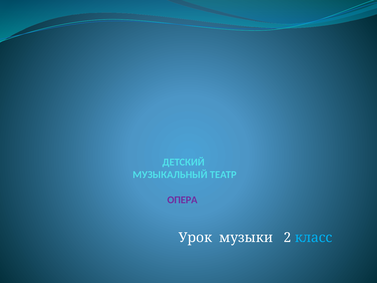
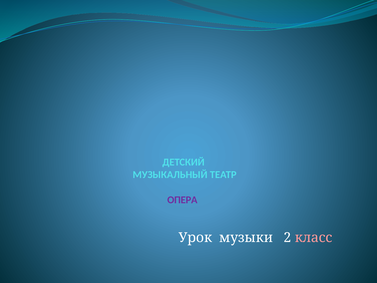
класс colour: light blue -> pink (314, 237)
